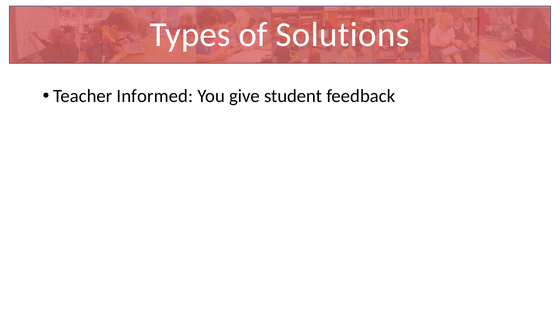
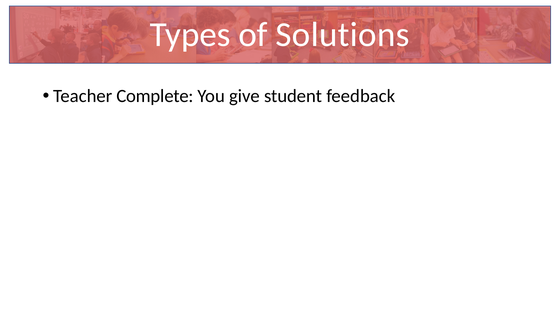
Informed: Informed -> Complete (155, 96)
